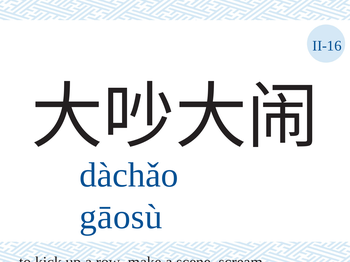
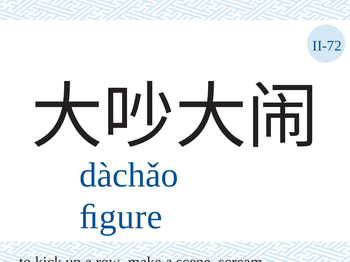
II-16: II-16 -> II-72 (327, 46)
gāosù: gāosù -> ﬁgure (121, 217)
